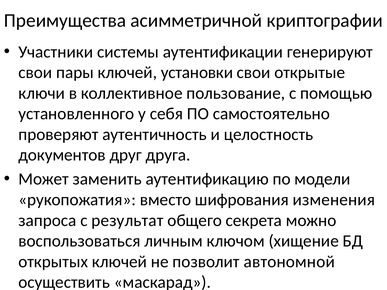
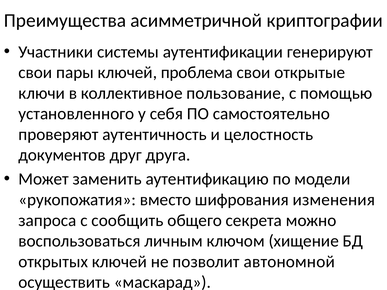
установки: установки -> проблема (197, 73)
результат: результат -> сообщить (127, 221)
